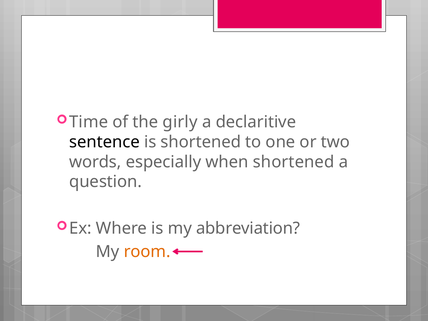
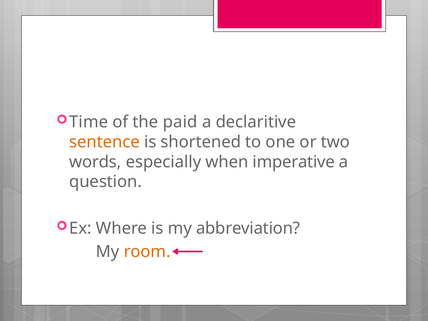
girly: girly -> paid (180, 122)
sentence colour: black -> orange (104, 142)
when shortened: shortened -> imperative (294, 162)
